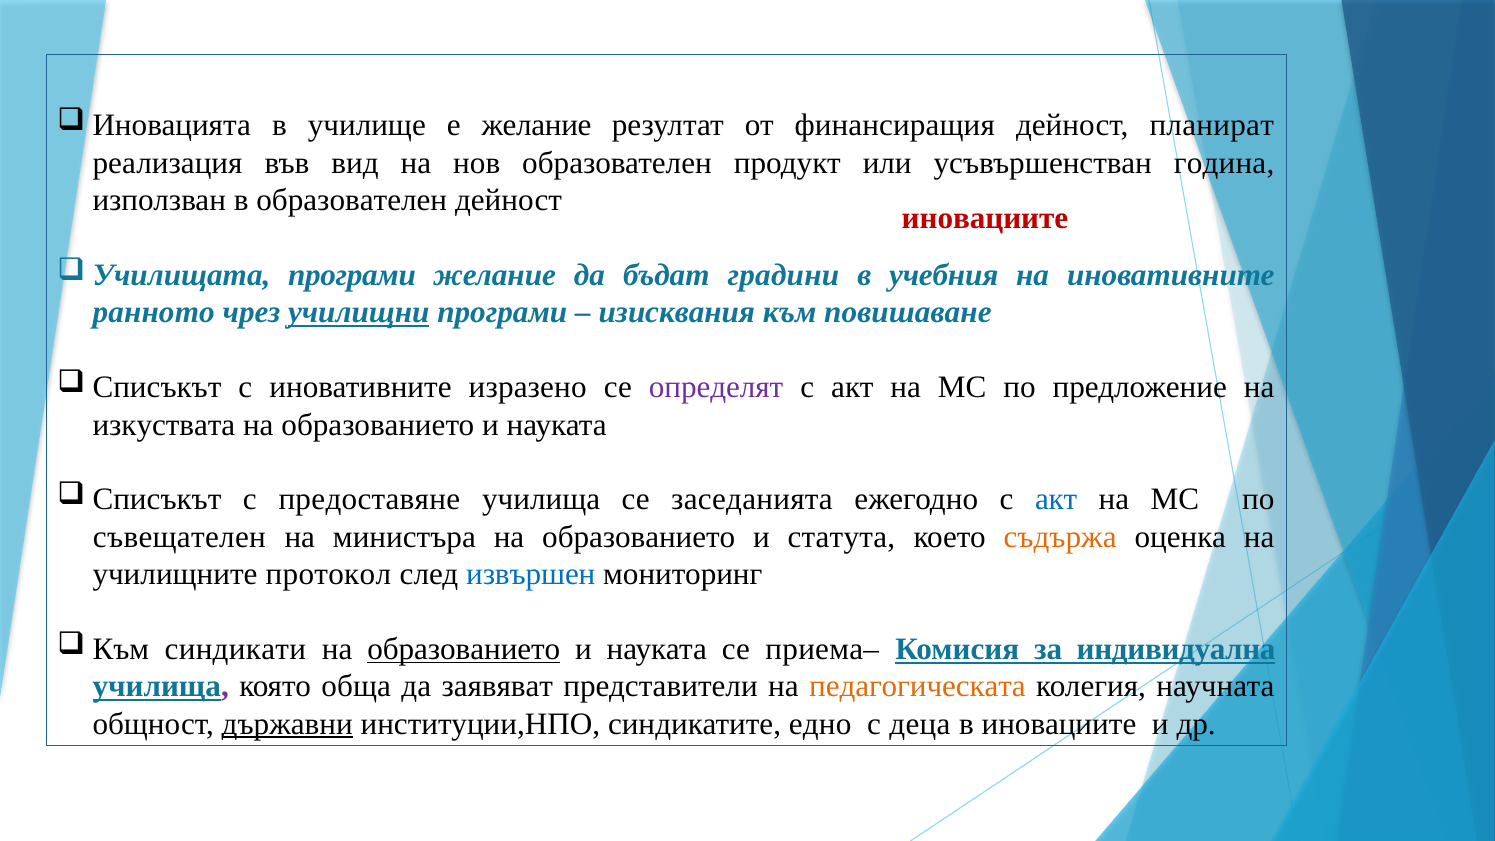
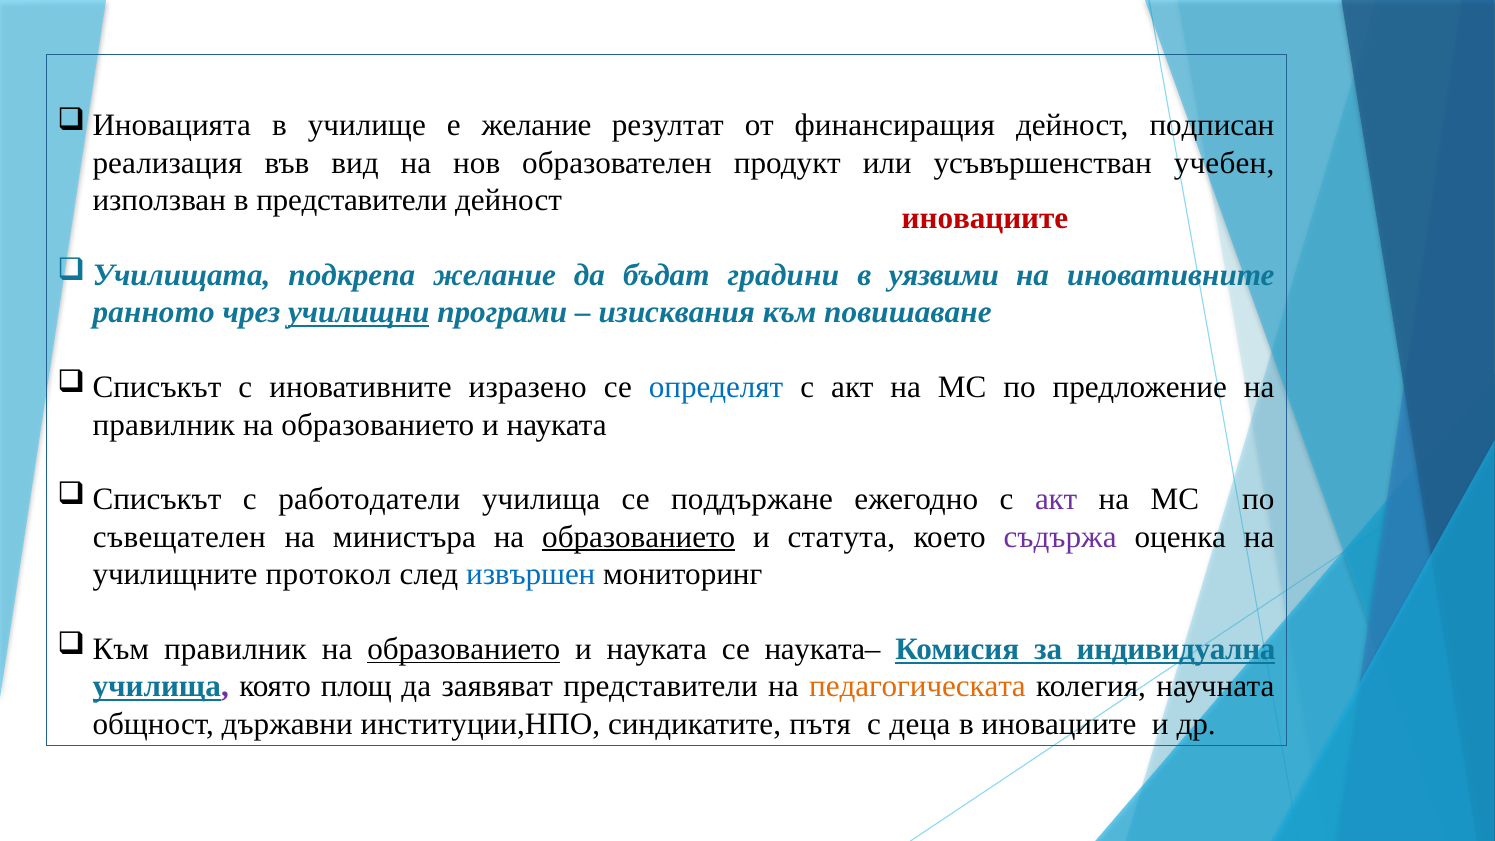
планират: планират -> подписан (1212, 126)
година: година -> учебен (1224, 163)
в образователен: образователен -> представители (352, 200)
програми: програми -> подкрепа (352, 275)
учебния: учебния -> уязвими (944, 275)
определят colour: purple -> blue (716, 387)
изкуствата: изкуствата -> правилник (164, 425)
предоставяне: предоставяне -> работодатели (369, 500)
заседанията: заседанията -> поддържане (752, 500)
акт colour: blue -> purple (1056, 500)
образованието underline: none -> present (639, 537)
съдържа colour: orange -> purple (1060, 537)
синдикати: синдикати -> правилник (235, 649)
приема–: приема– -> науката– (823, 649)
обща: обща -> площ (356, 686)
държавни underline: present -> none (287, 724)
синдикатите едно: едно -> пътя (820, 724)
